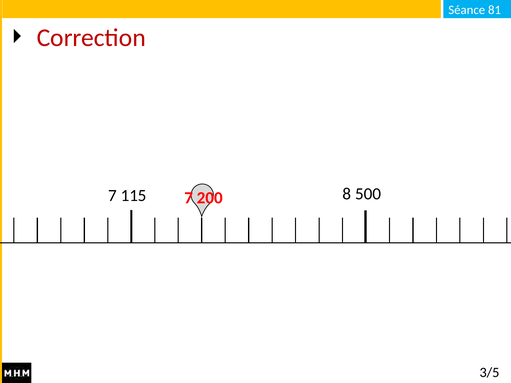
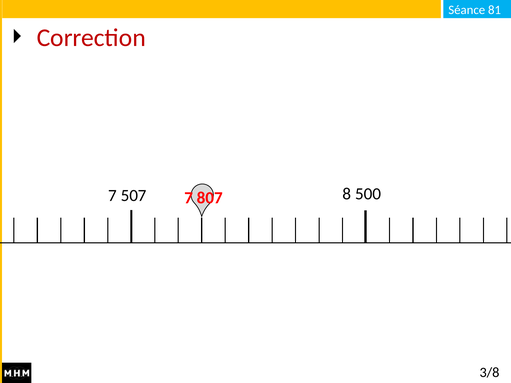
115: 115 -> 507 (134, 196)
200: 200 -> 807 (210, 198)
3/5: 3/5 -> 3/8 (489, 373)
